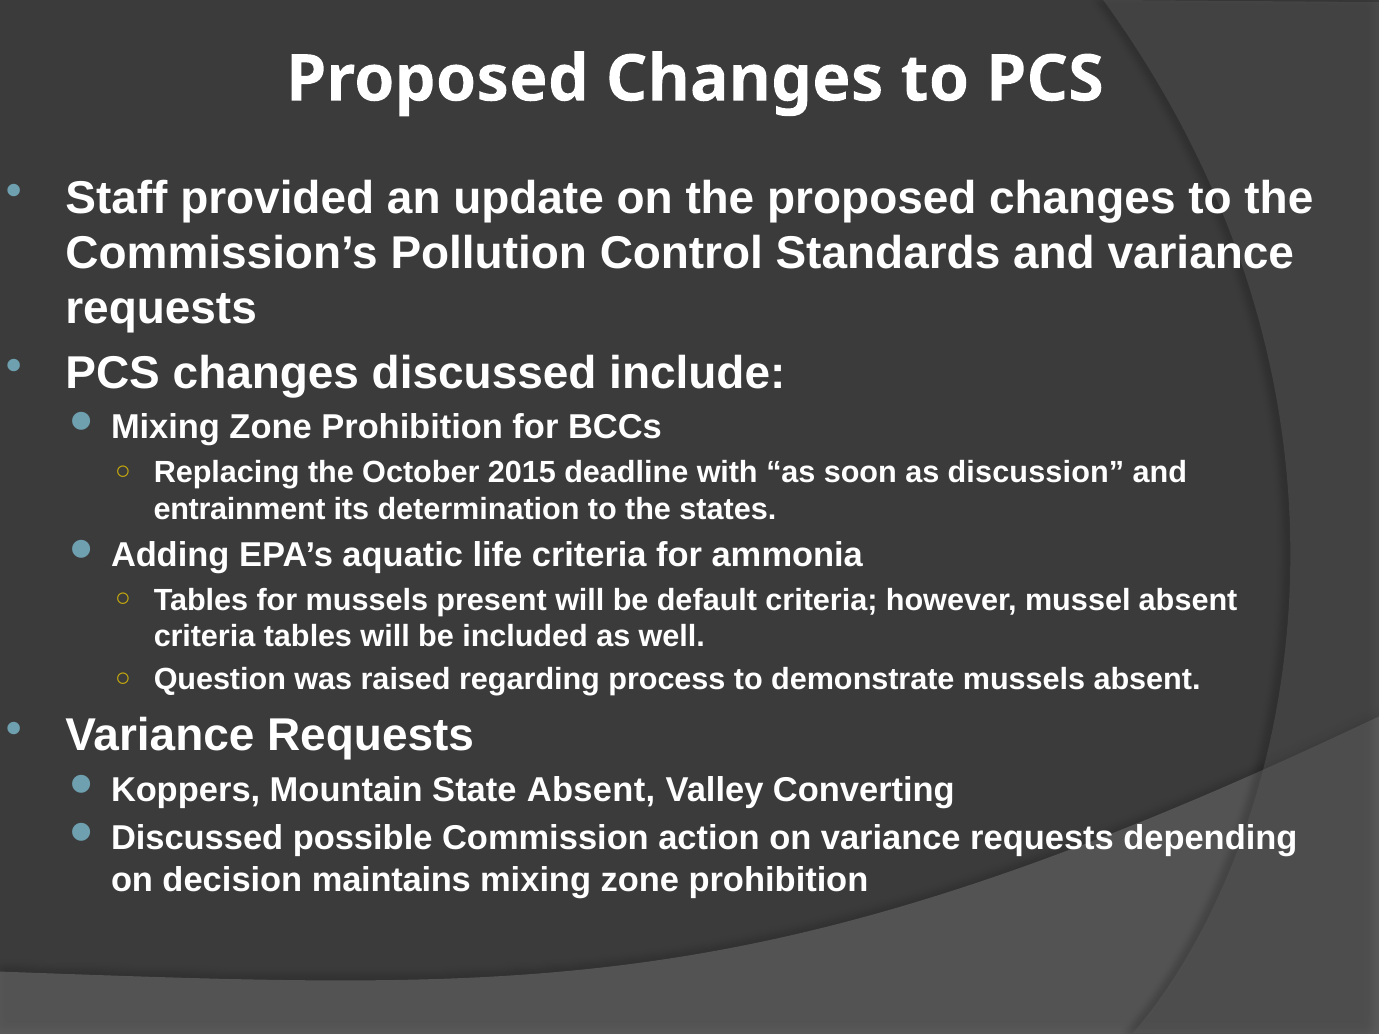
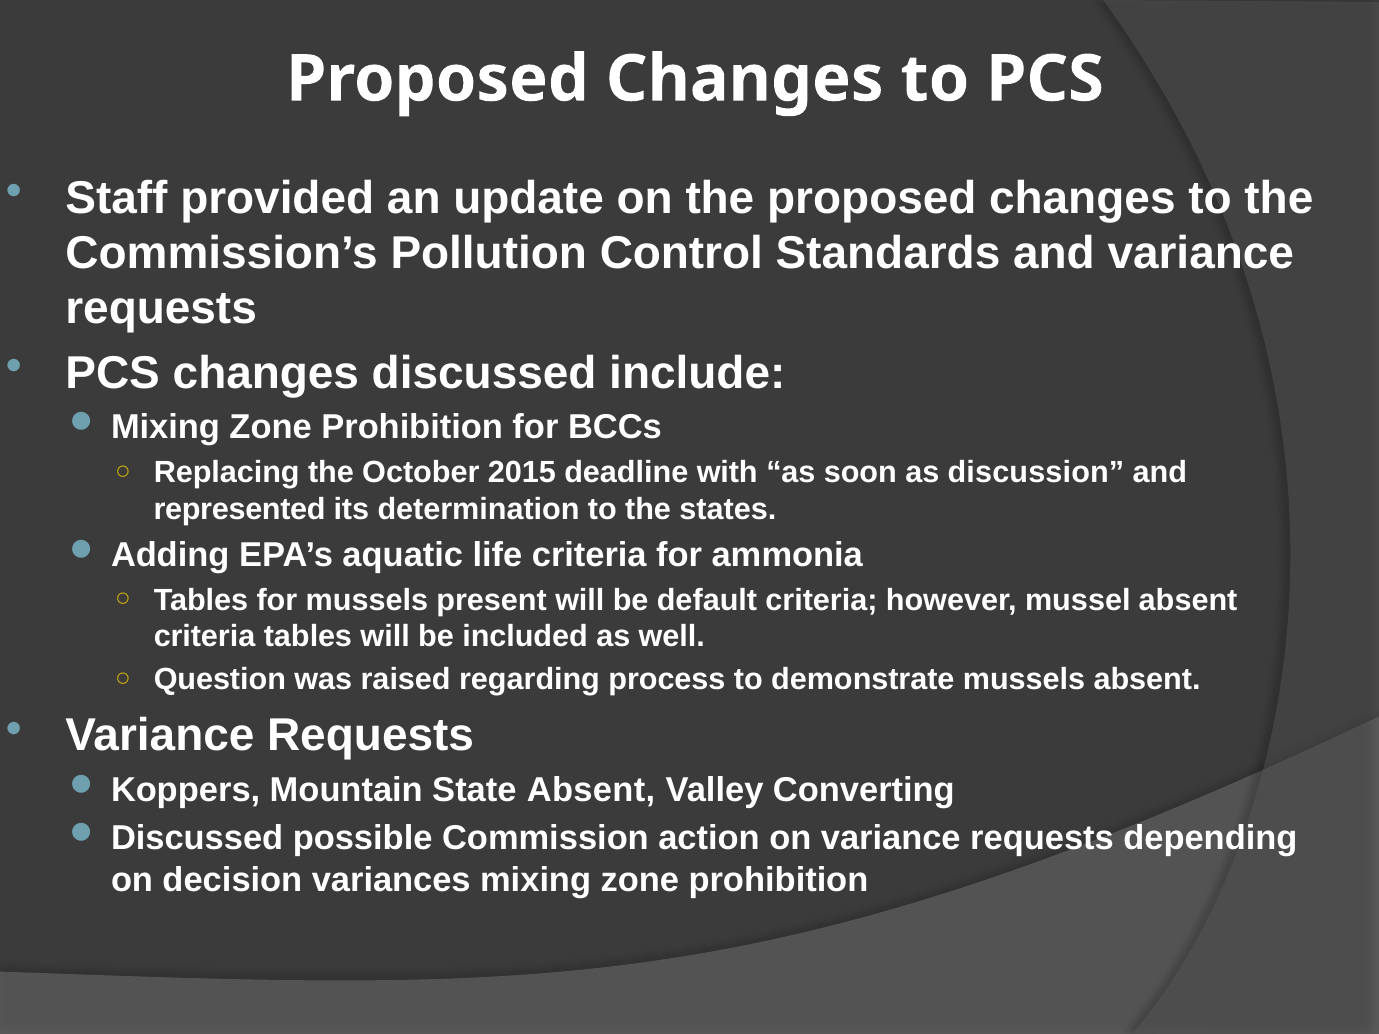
entrainment: entrainment -> represented (240, 509)
maintains: maintains -> variances (391, 880)
